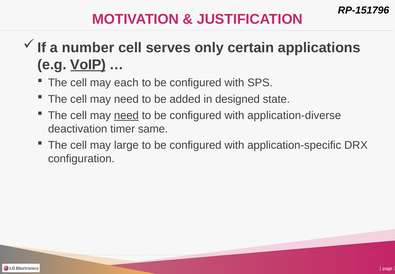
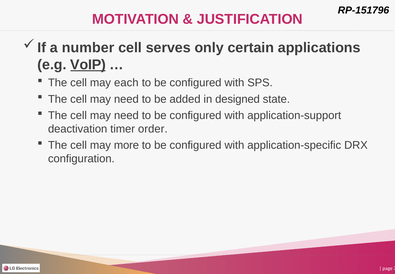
need underline: present -> none (126, 115)
application-diverse: application-diverse -> application-support (294, 115)
same: same -> order (153, 129)
large: large -> more (126, 145)
